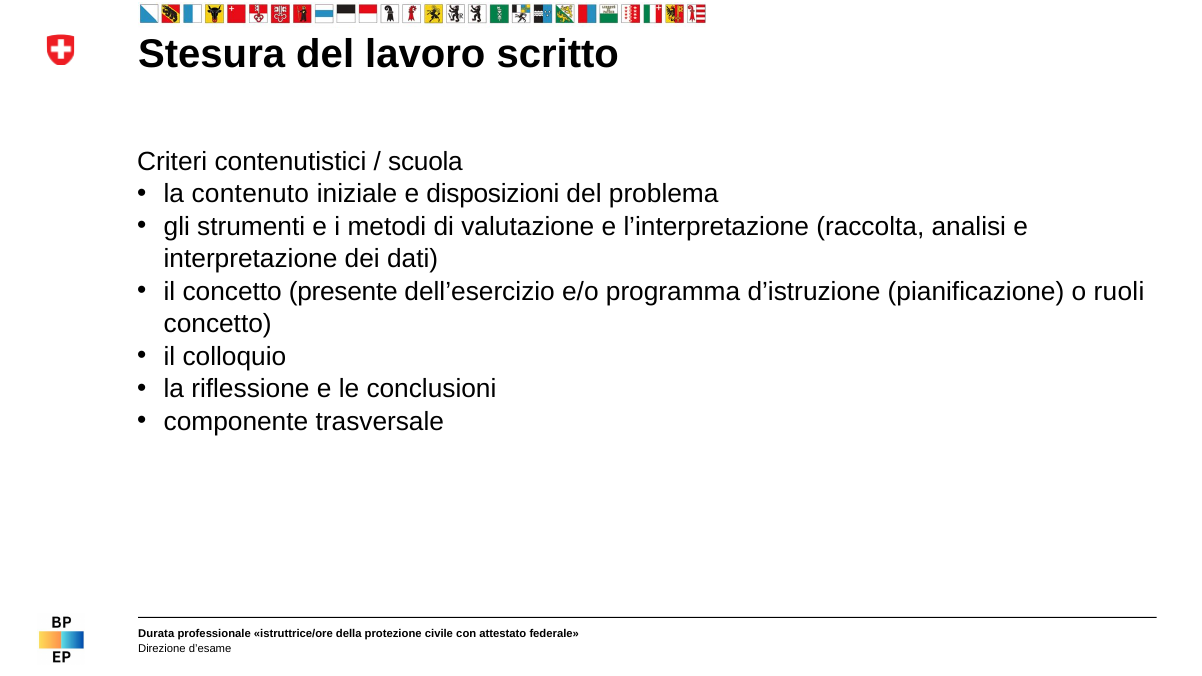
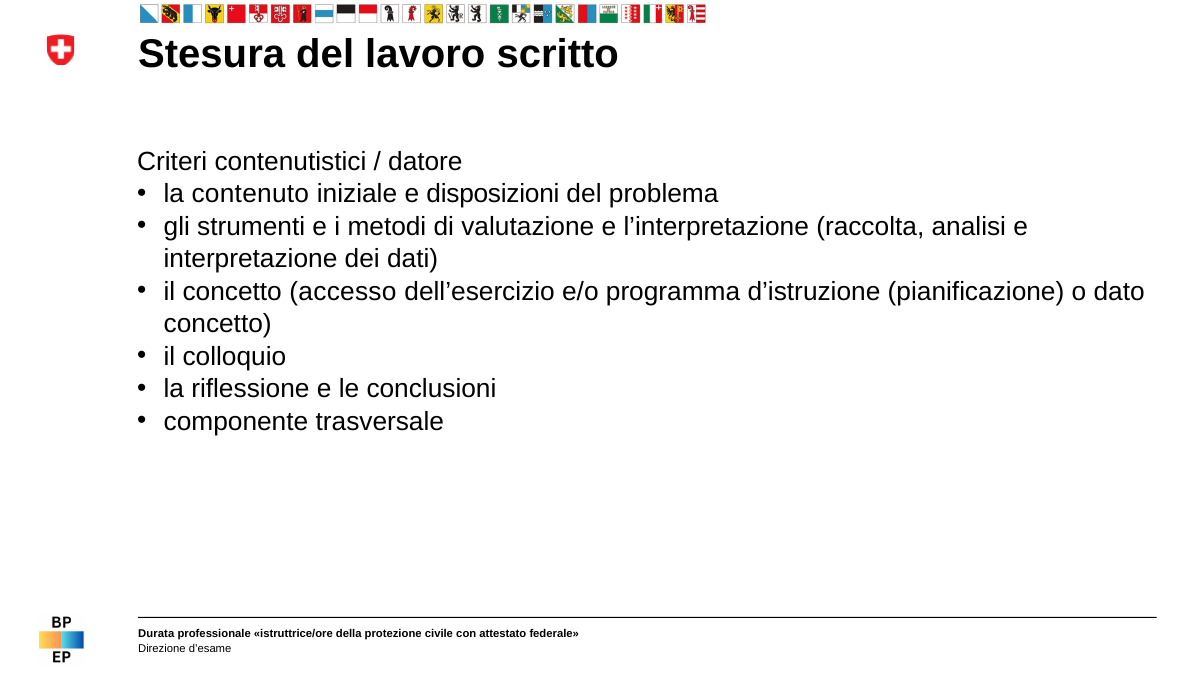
scuola: scuola -> datore (425, 162)
presente: presente -> accesso (343, 292)
ruoli: ruoli -> dato (1119, 292)
